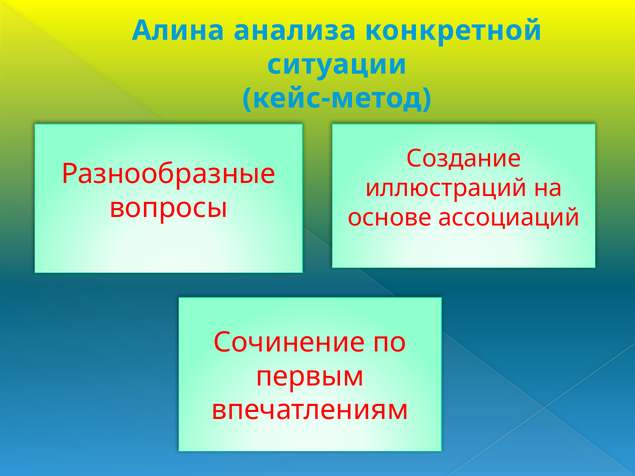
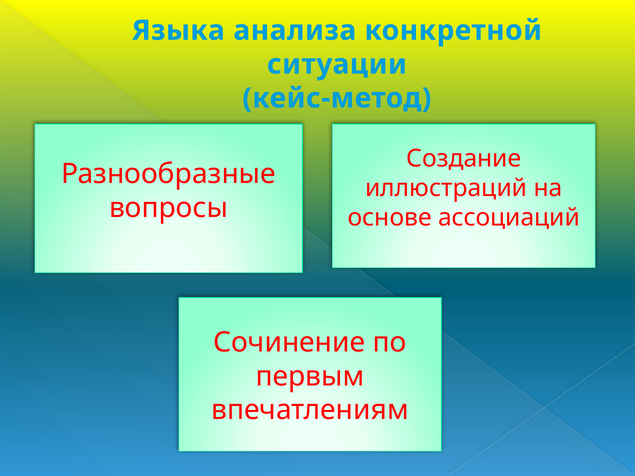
Алина: Алина -> Языка (178, 31)
